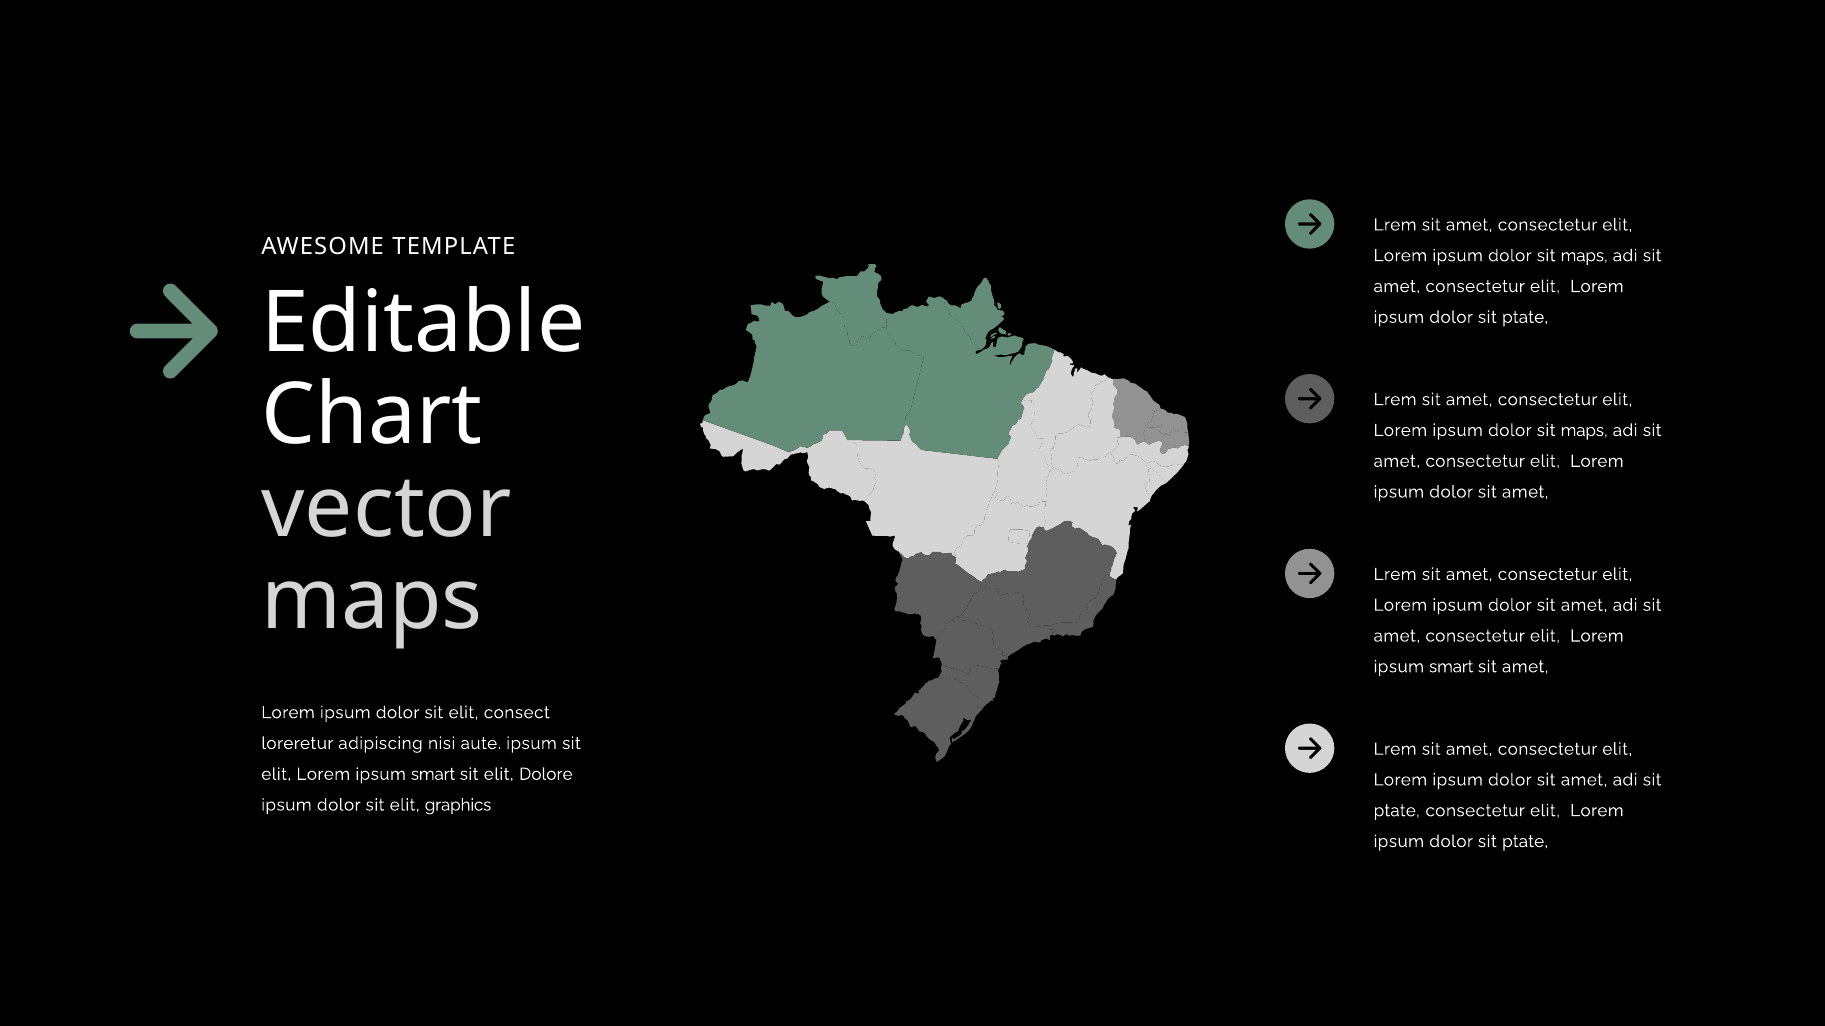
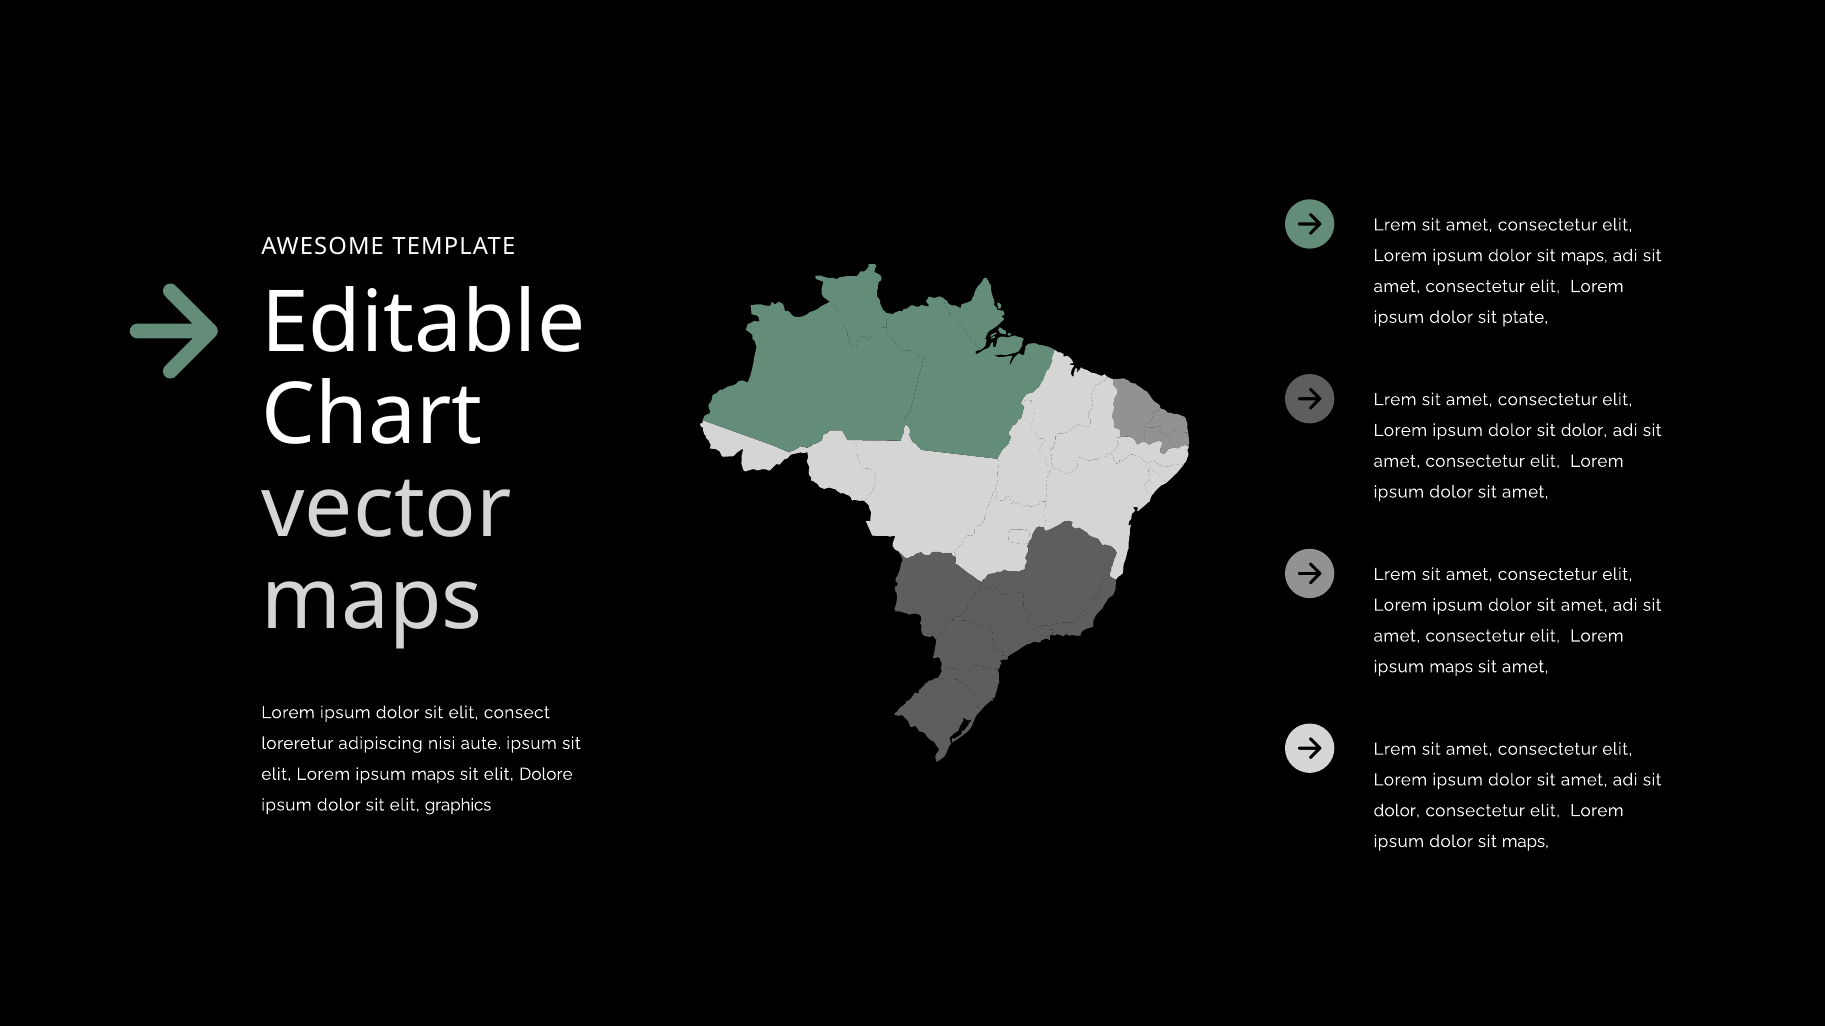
maps: maps -> dolor (1584, 431)
smart: smart -> maps (1451, 667)
smart: smart -> maps (433, 775)
ptate: ptate -> dolor (1397, 811)
ptate: ptate -> maps (1525, 842)
